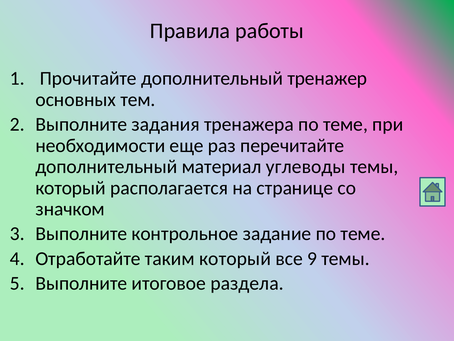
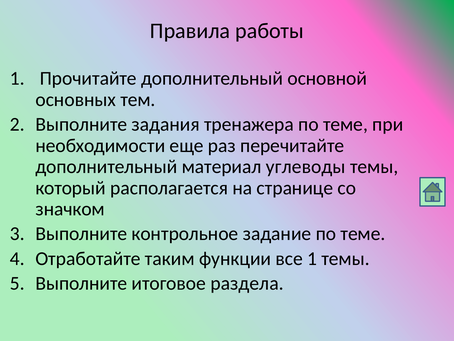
тренажер: тренажер -> основной (327, 78)
таким который: который -> функции (235, 258)
все 9: 9 -> 1 (312, 258)
